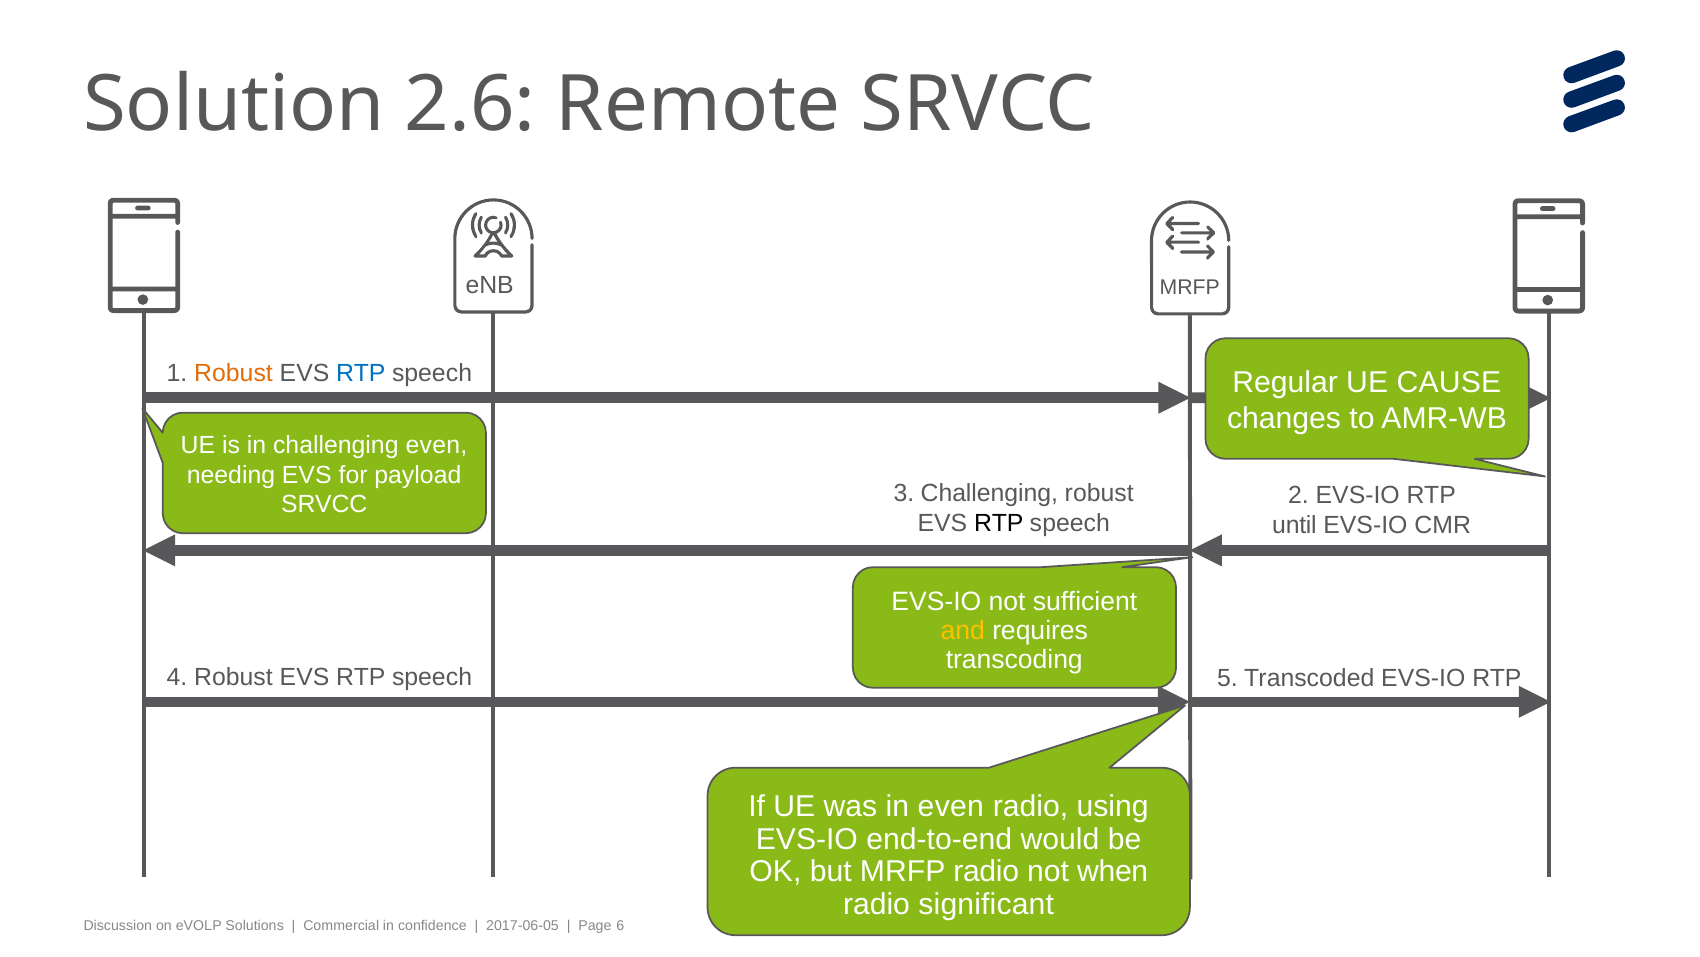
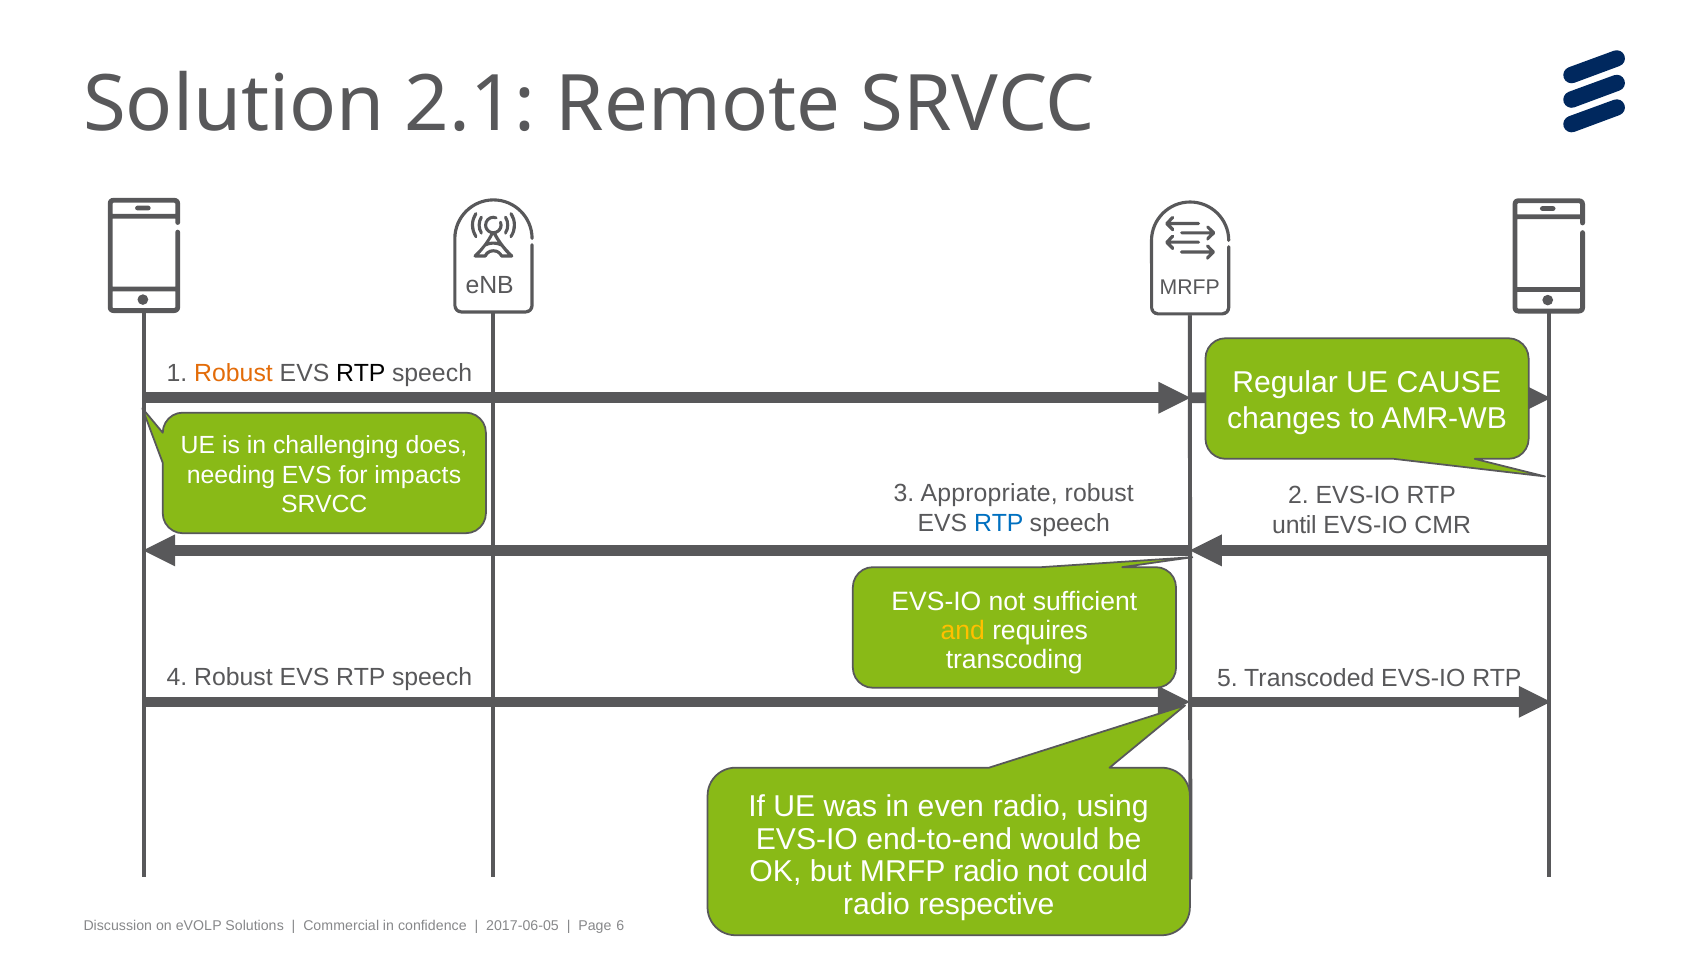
2.6: 2.6 -> 2.1 (470, 104)
RTP colour: blue -> black (361, 373)
challenging even: even -> does (436, 445)
payload: payload -> impacts (418, 475)
3 Challenging: Challenging -> Appropriate (989, 493)
RTP colour: black -> blue (999, 523)
when: when -> could (1113, 871)
significant: significant -> respective (986, 903)
